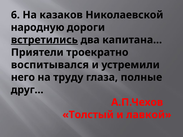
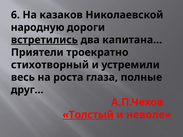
воспитывался: воспитывался -> стихотворный (50, 65)
него: него -> весь (23, 77)
труду: труду -> роста (68, 77)
Толстый underline: none -> present (88, 115)
лавкой: лавкой -> неволе (149, 115)
